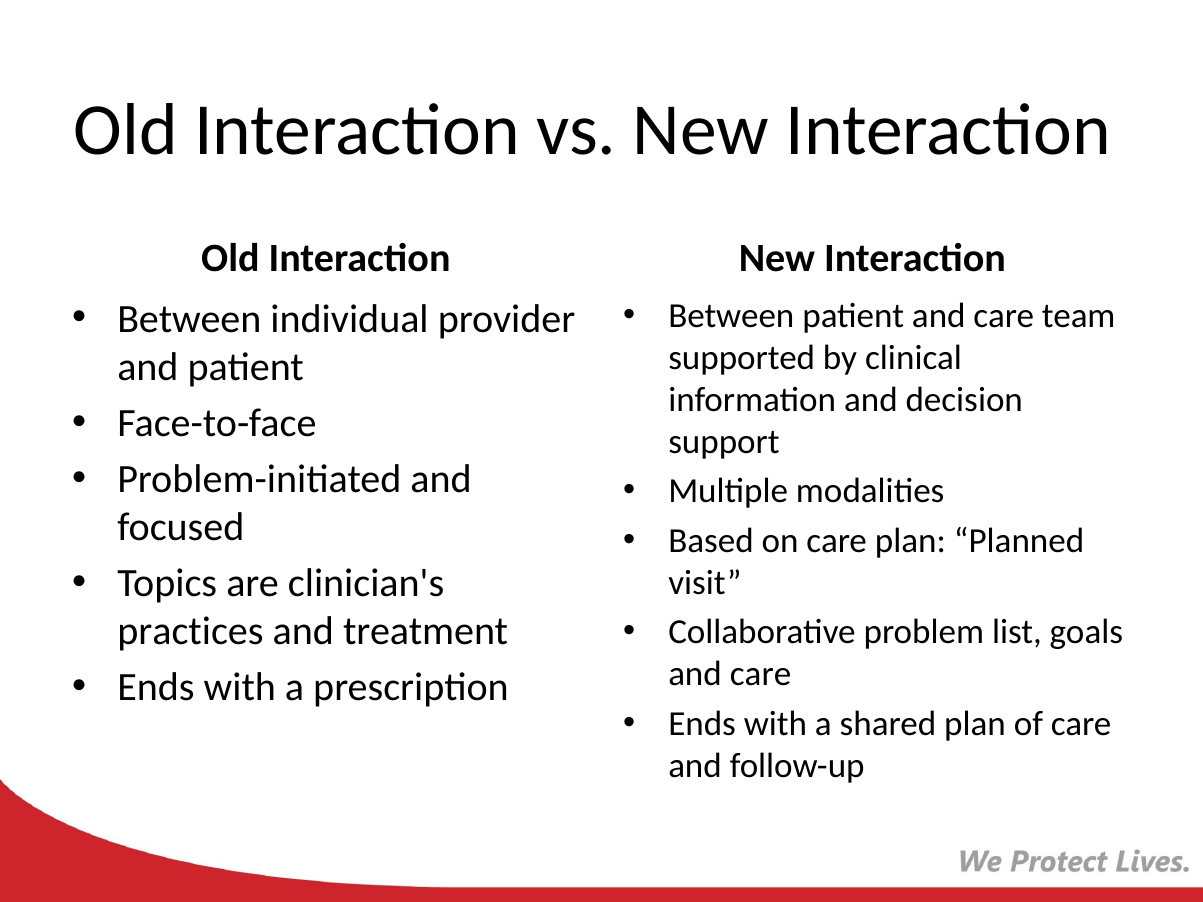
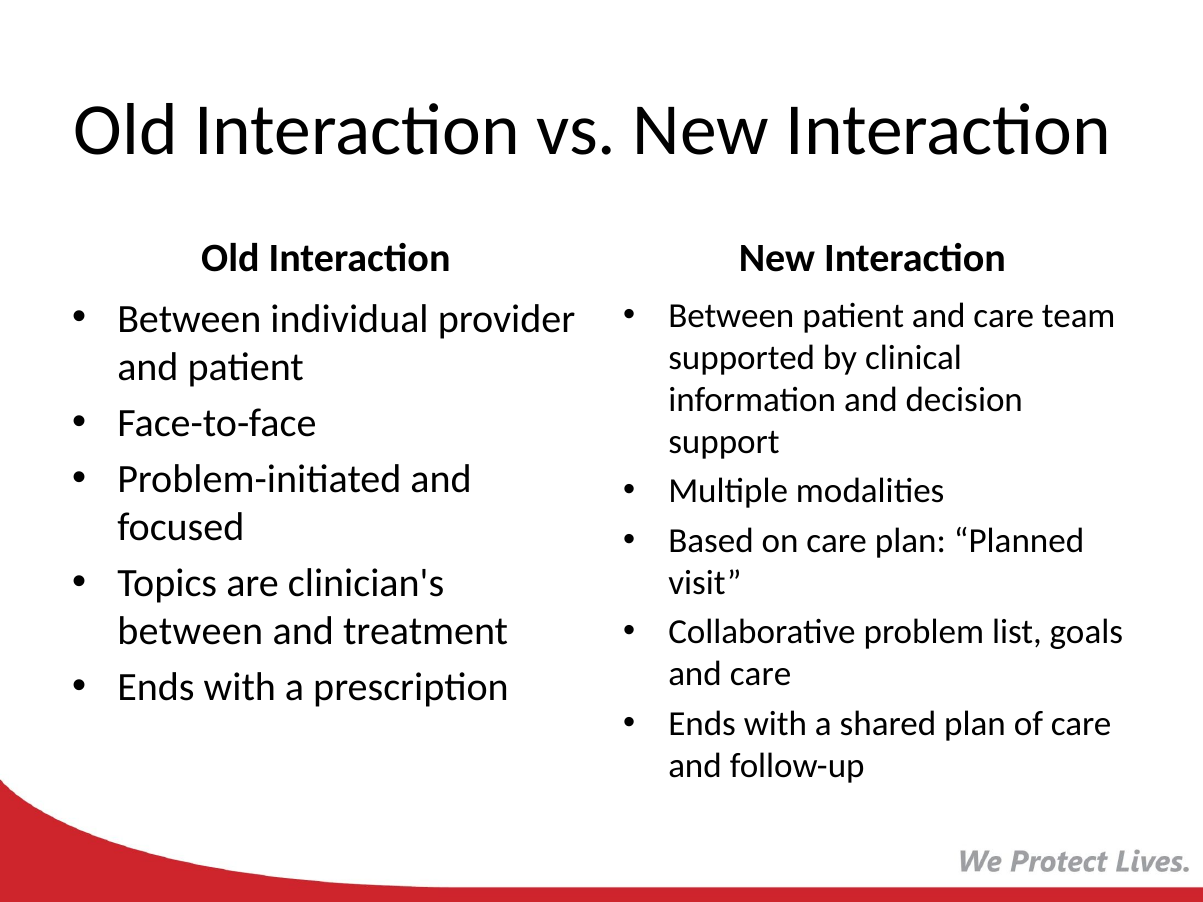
practices: practices -> between (190, 632)
